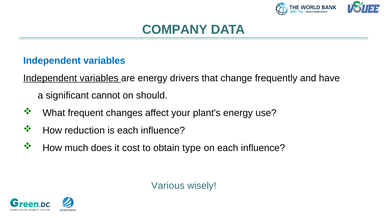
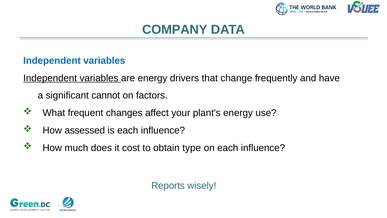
should: should -> factors (152, 95)
reduction: reduction -> assessed (85, 130)
Various: Various -> Reports (168, 185)
